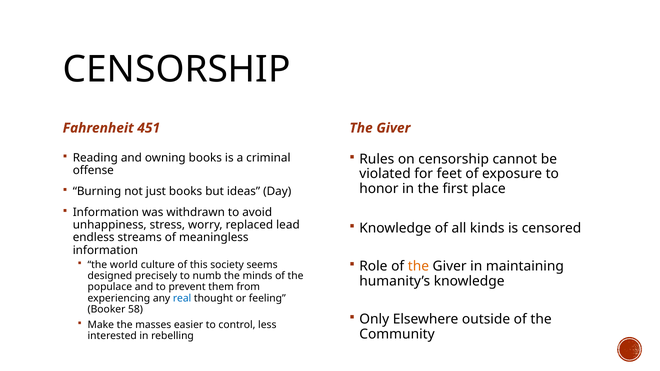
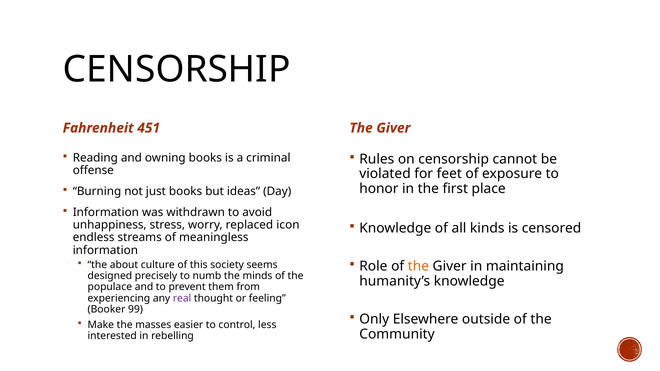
lead: lead -> icon (288, 225)
world: world -> about (124, 265)
real colour: blue -> purple (182, 298)
58: 58 -> 99 (136, 310)
